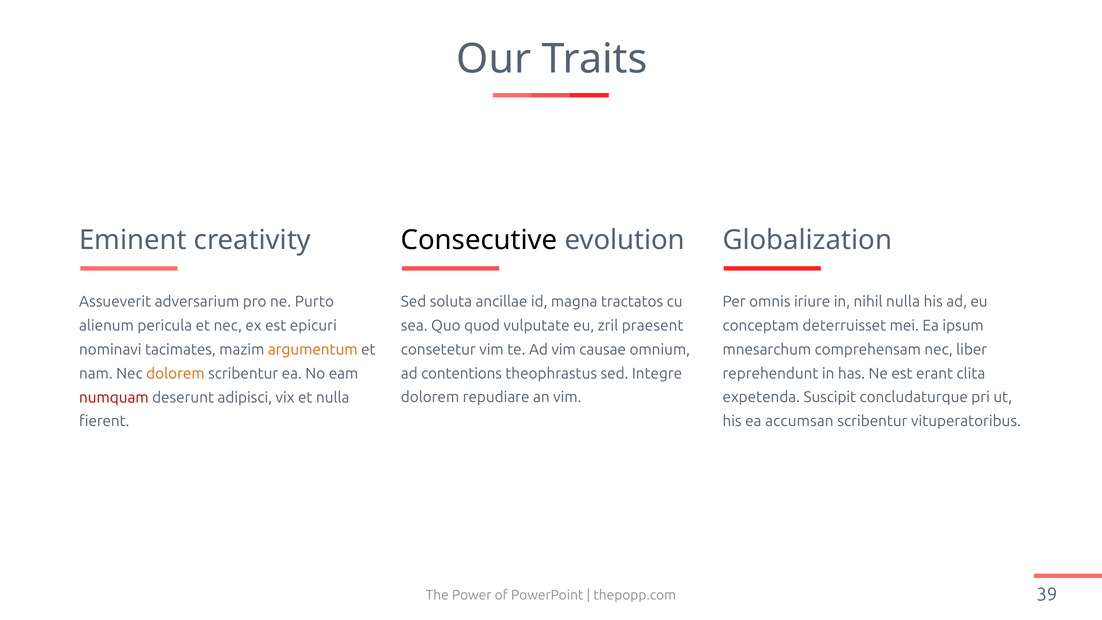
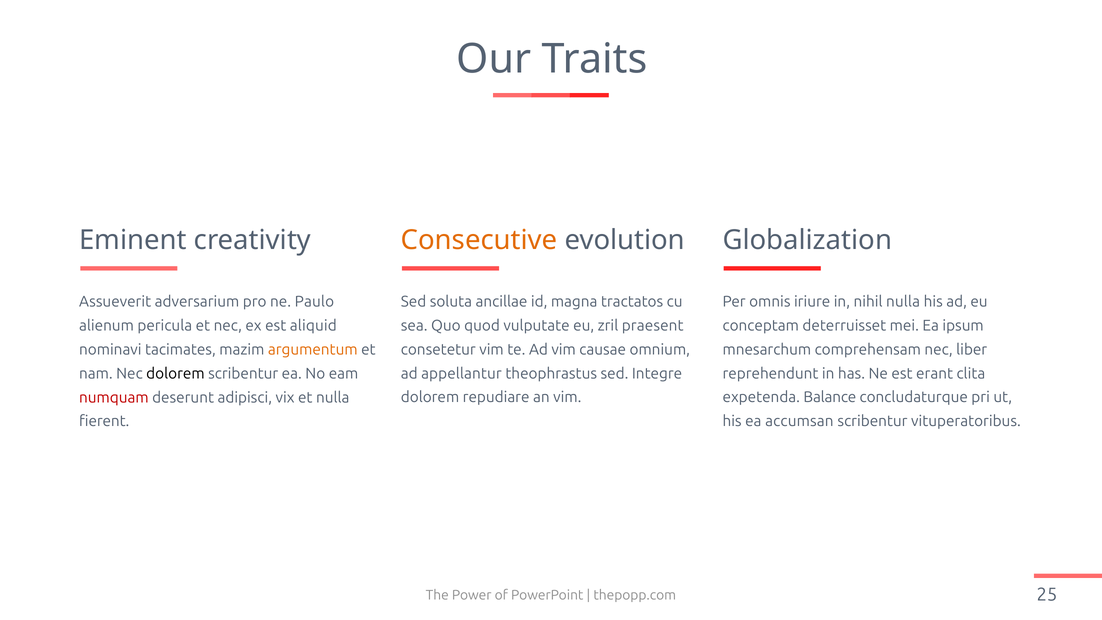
Consecutive colour: black -> orange (479, 240)
Purto: Purto -> Paulo (314, 302)
epicuri: epicuri -> aliquid (313, 326)
contentions: contentions -> appellantur (461, 373)
dolorem colour: orange -> black (175, 373)
Suscipit: Suscipit -> Balance (830, 397)
39: 39 -> 25 (1047, 594)
